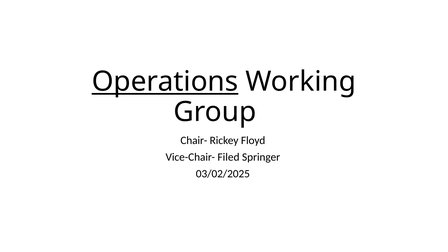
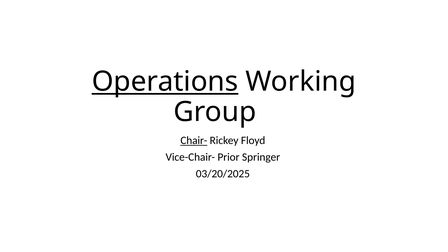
Chair- underline: none -> present (194, 140)
Filed: Filed -> Prior (229, 157)
03/02/2025: 03/02/2025 -> 03/20/2025 (223, 174)
